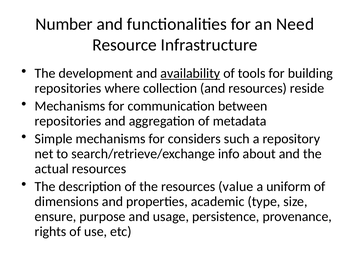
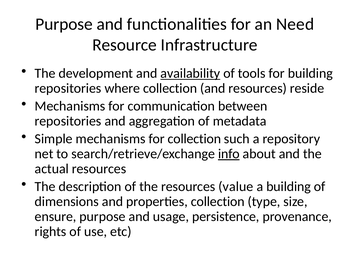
Number: Number -> Purpose (64, 24)
for considers: considers -> collection (194, 139)
info underline: none -> present (229, 154)
a uniform: uniform -> building (289, 187)
properties academic: academic -> collection (218, 202)
